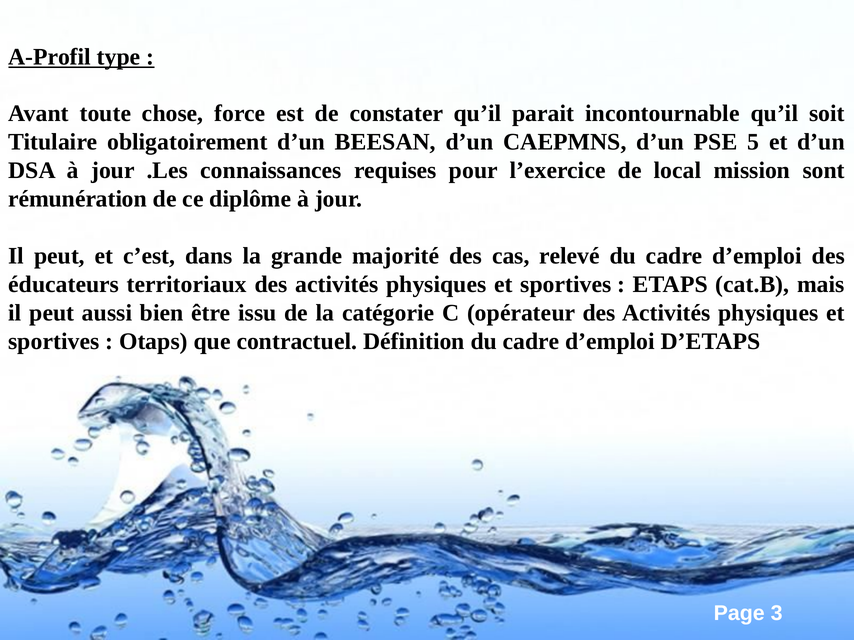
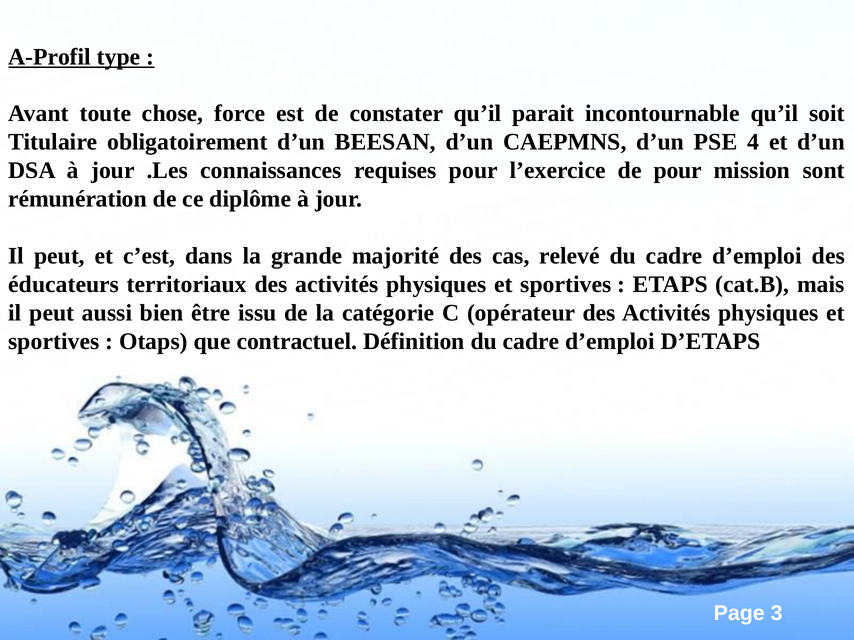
5: 5 -> 4 (753, 142)
de local: local -> pour (678, 171)
